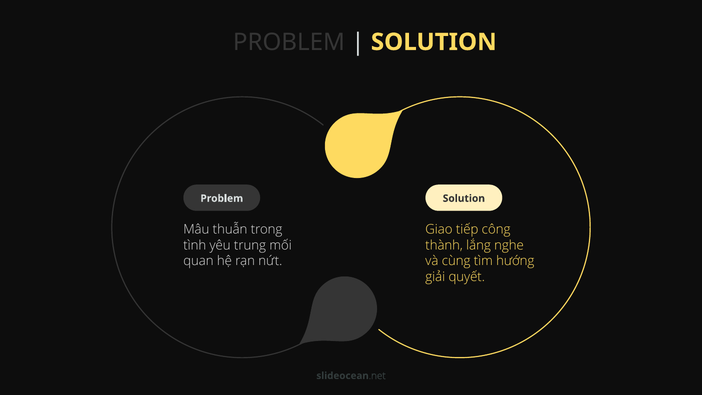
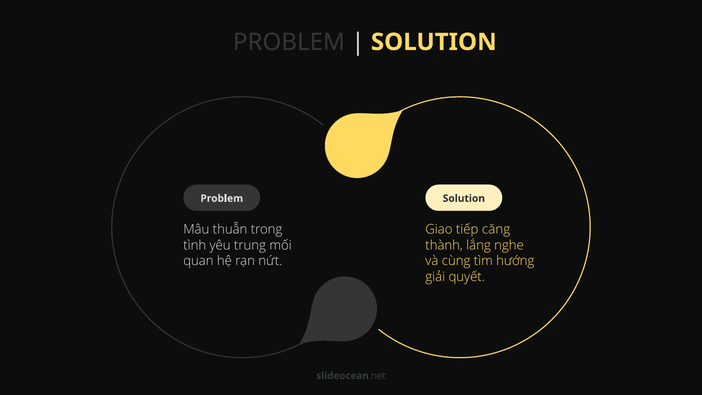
công: công -> căng (496, 229)
